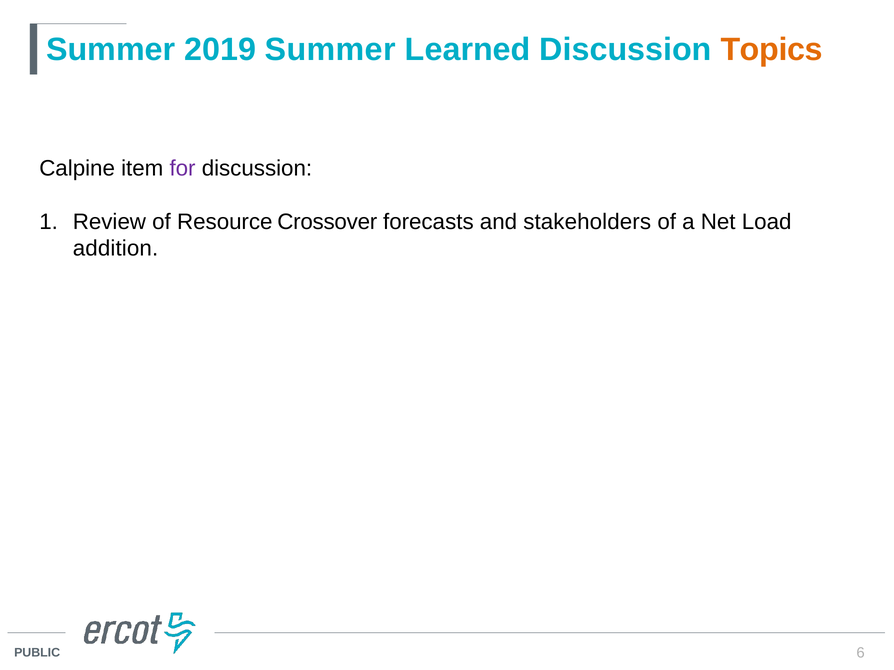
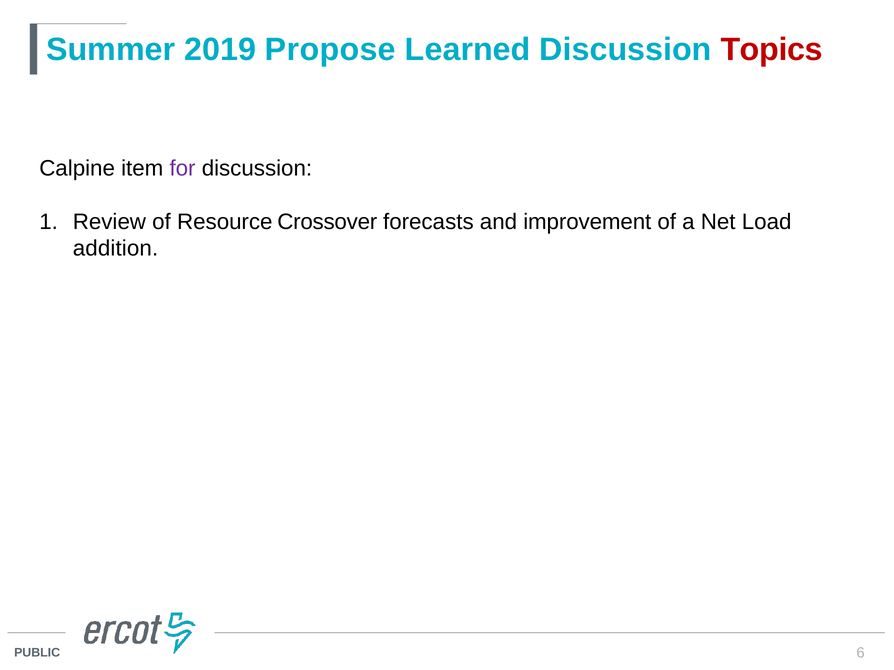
2019 Summer: Summer -> Propose (330, 50)
Topics colour: orange -> red (772, 50)
stakeholders: stakeholders -> improvement (587, 222)
